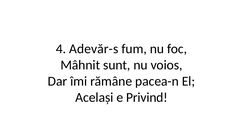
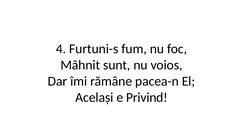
Adevăr-s: Adevăr-s -> Furtuni-s (94, 49)
